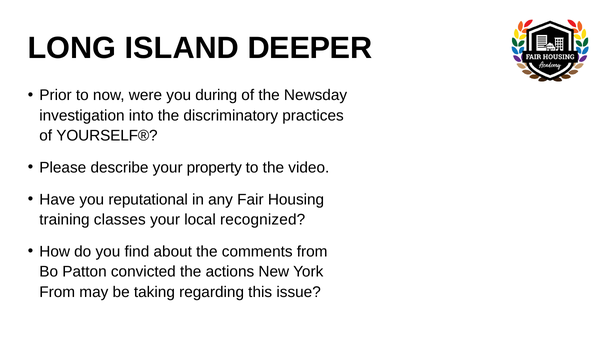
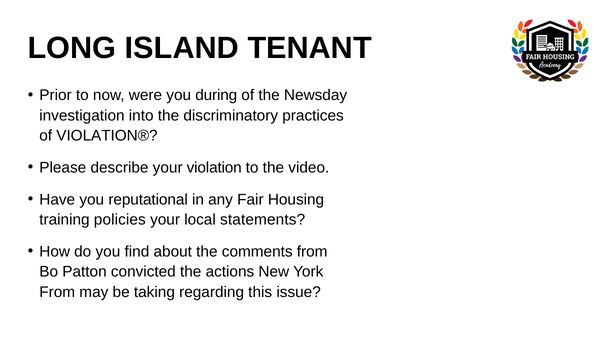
DEEPER: DEEPER -> TENANT (310, 48)
YOURSELF®: YOURSELF® -> VIOLATION® (107, 136)
property: property -> violation (214, 167)
classes: classes -> policies (120, 219)
recognized: recognized -> statements (263, 219)
